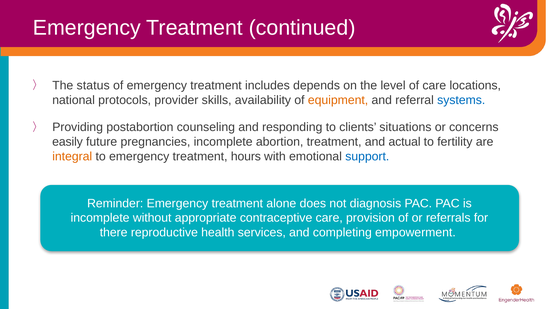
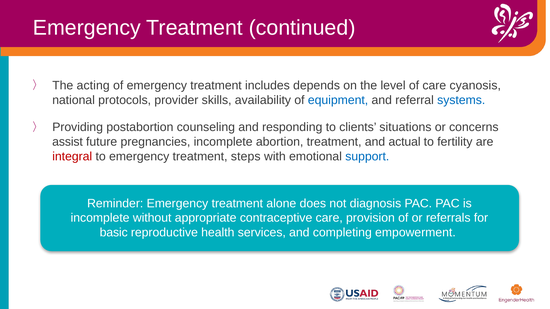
status: status -> acting (93, 85)
locations: locations -> cyanosis (475, 85)
equipment colour: orange -> blue (338, 100)
easily: easily -> assist (68, 142)
integral colour: orange -> red (72, 157)
hours: hours -> steps (246, 157)
there: there -> basic (114, 233)
